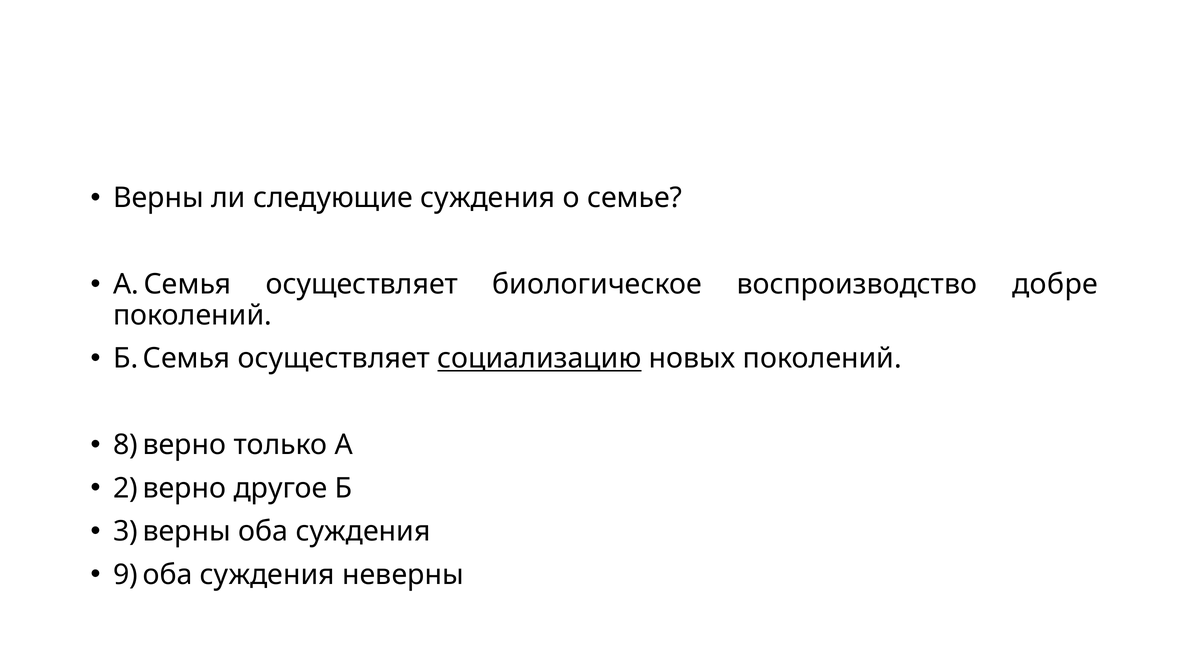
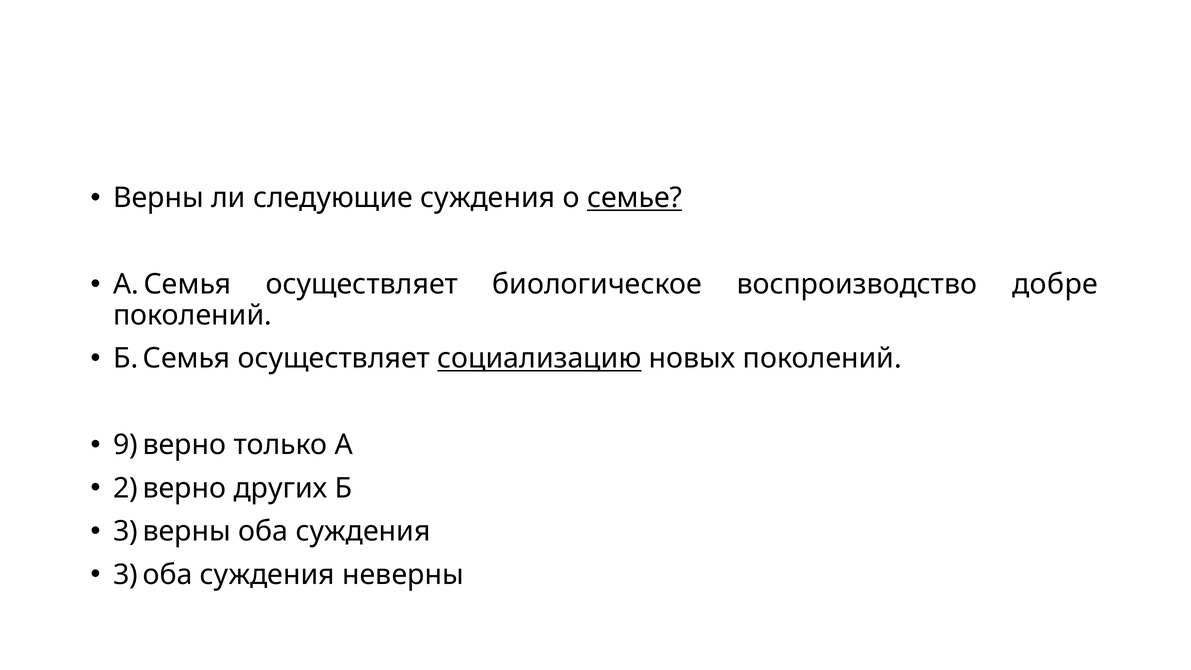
семье underline: none -> present (635, 198)
8: 8 -> 9 (126, 445)
другое: другое -> других (281, 488)
9: 9 -> 3 (126, 575)
